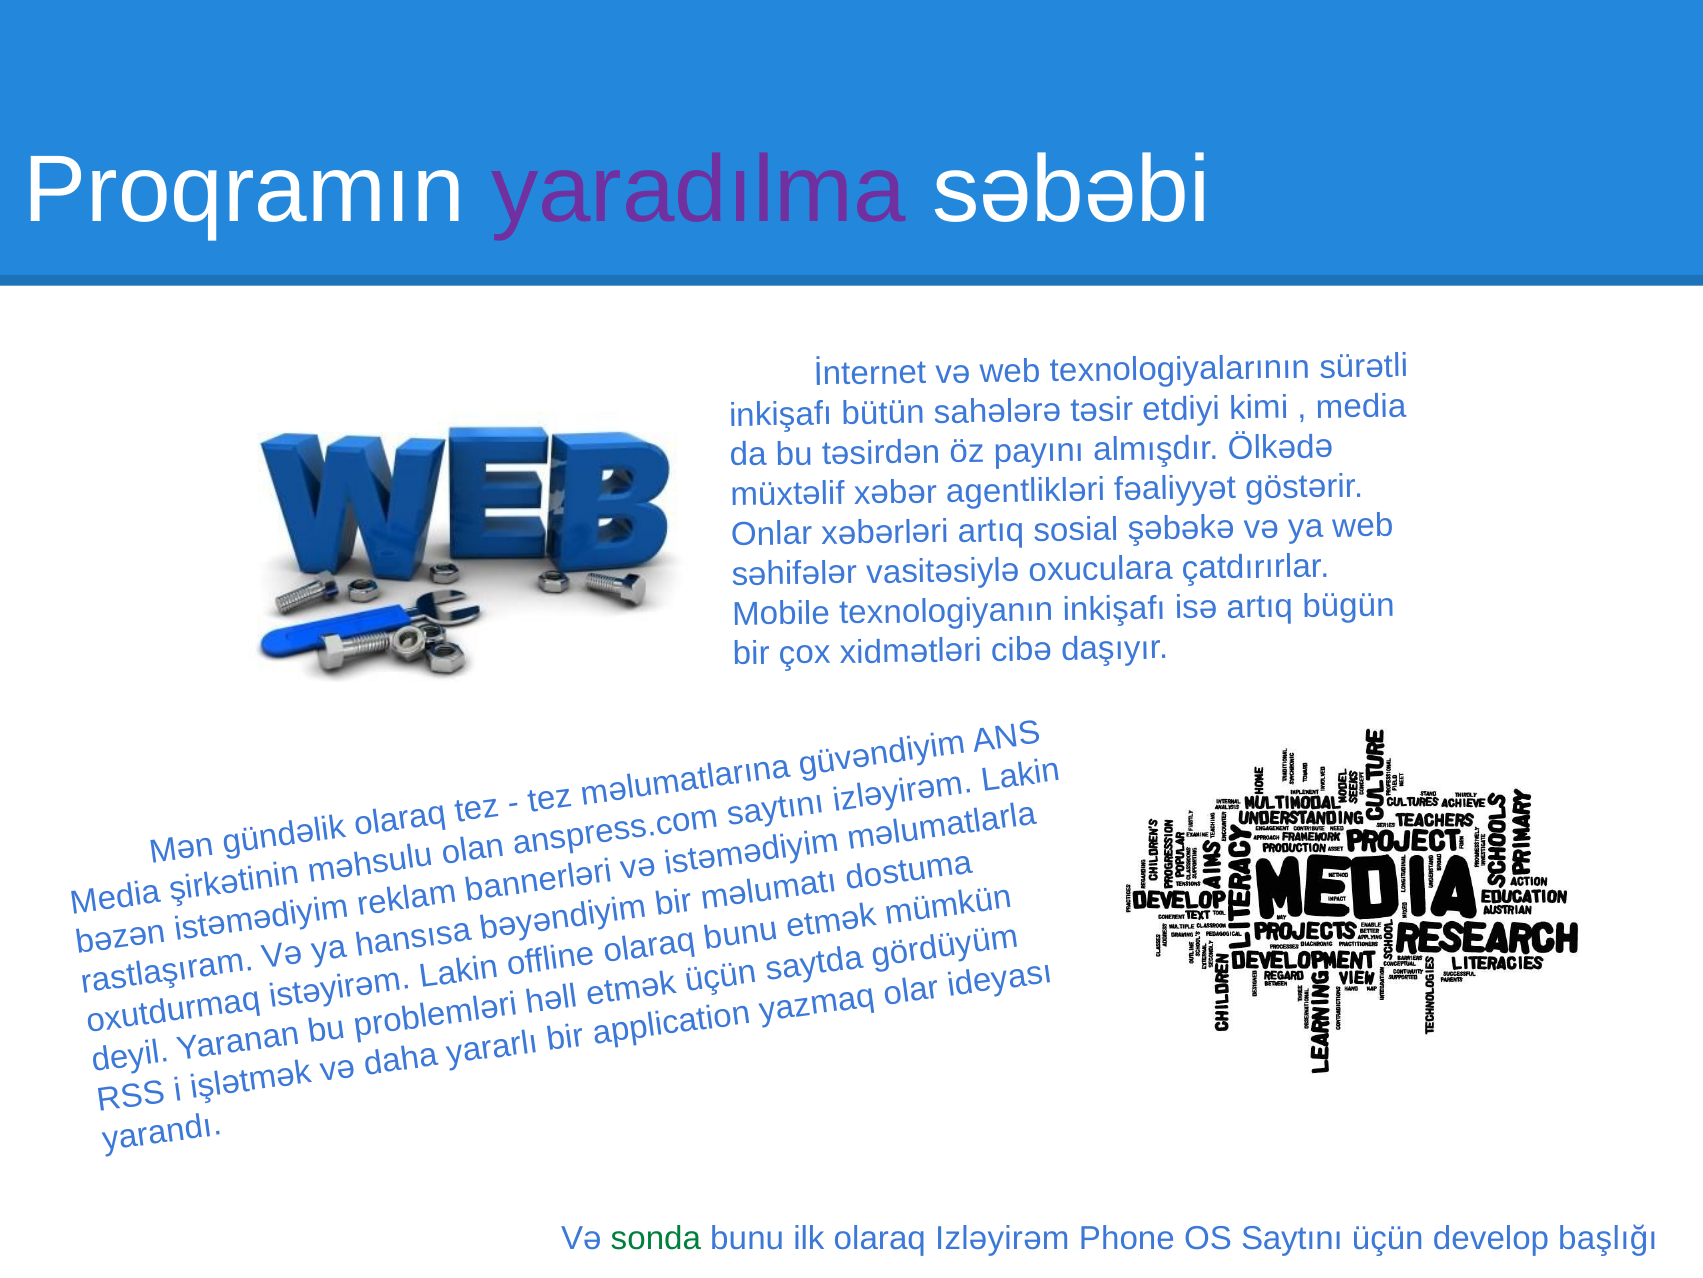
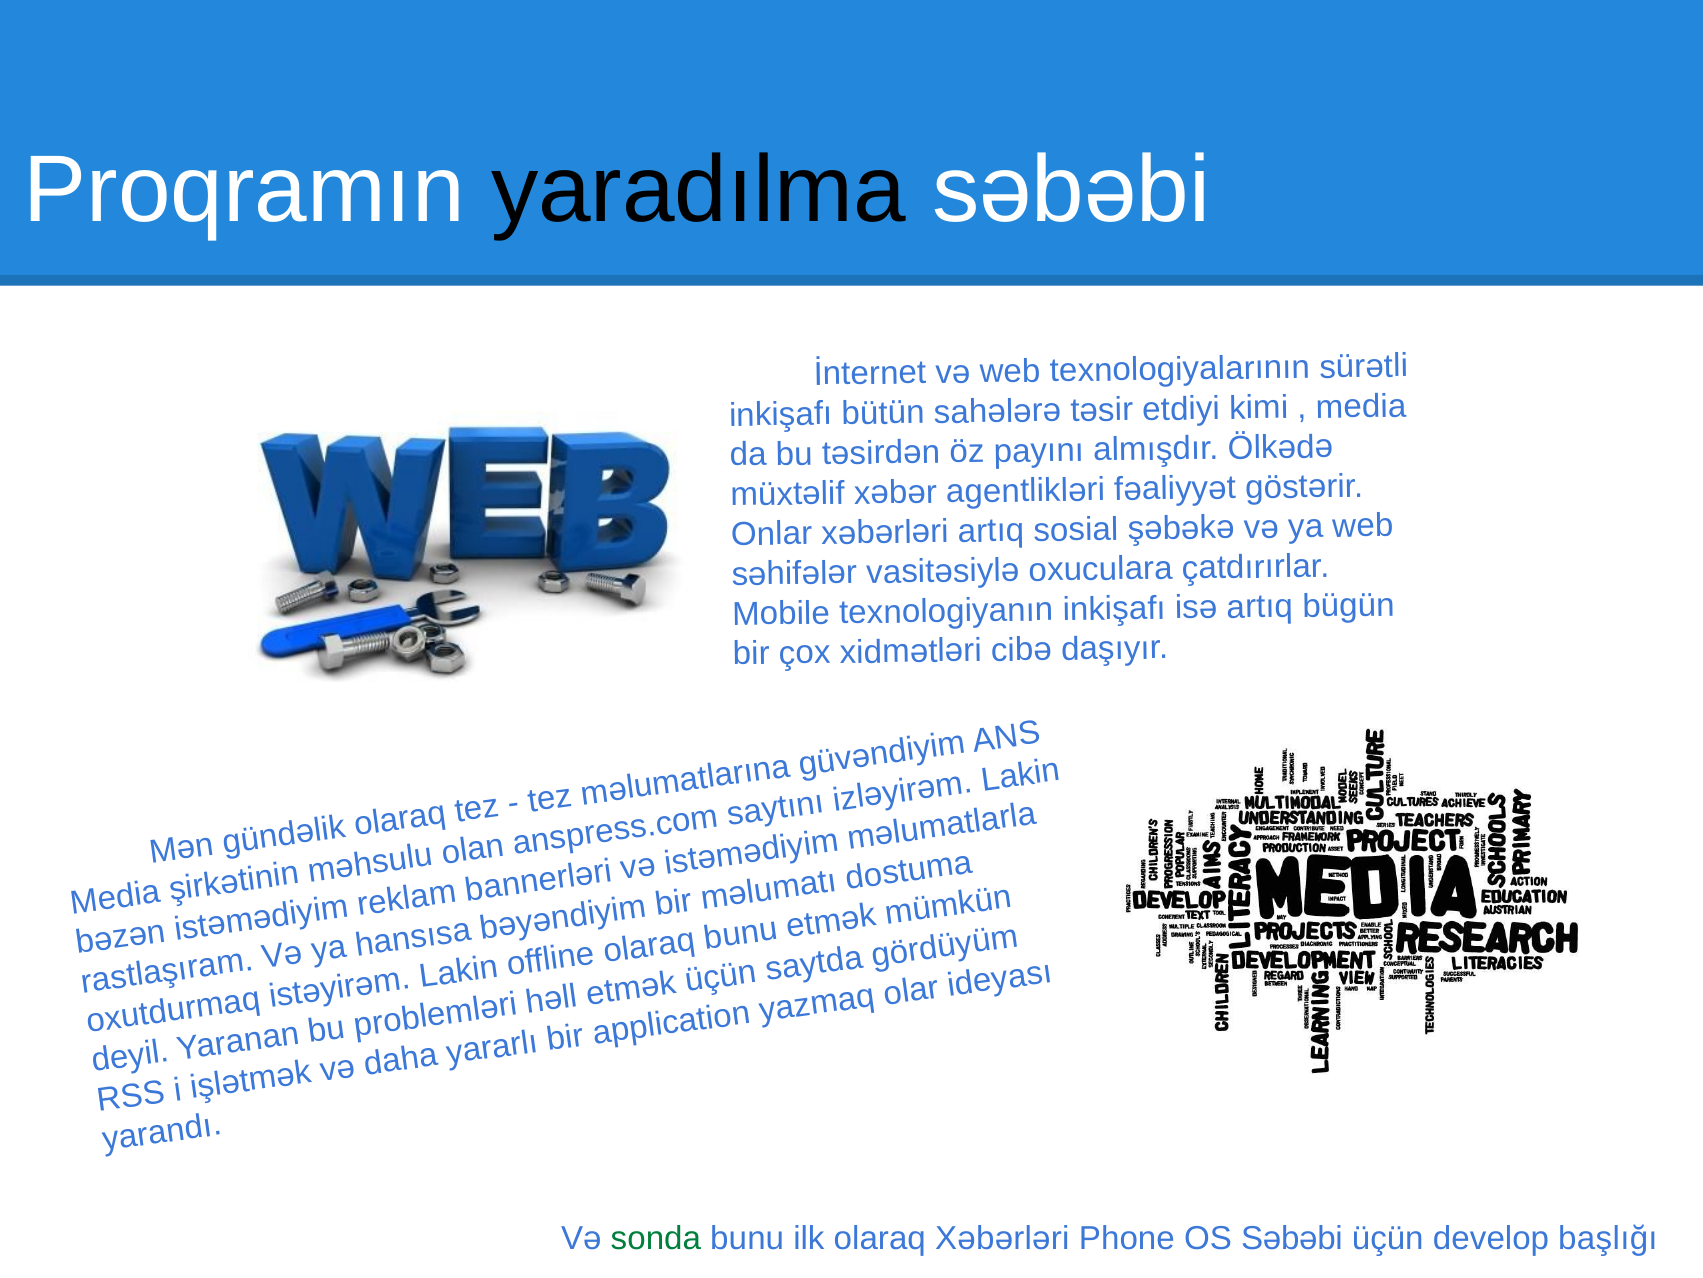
yaradılma colour: purple -> black (699, 191)
olaraq Izləyirəm: Izləyirəm -> Xəbərləri (1002, 1238)
OS Saytını: Saytını -> Səbəbi (1292, 1238)
